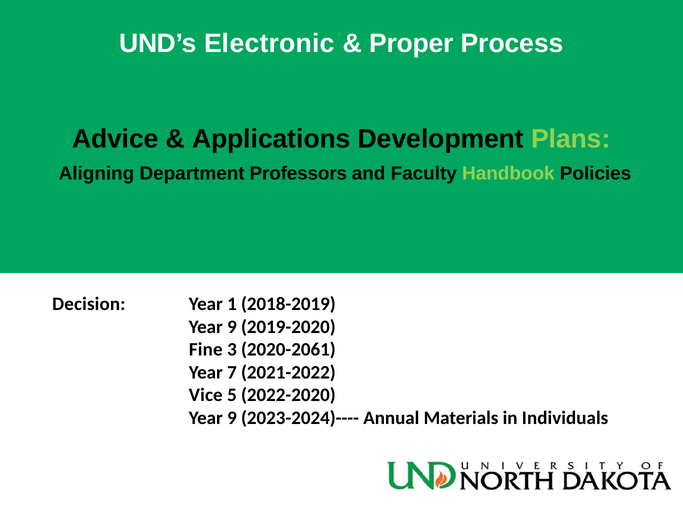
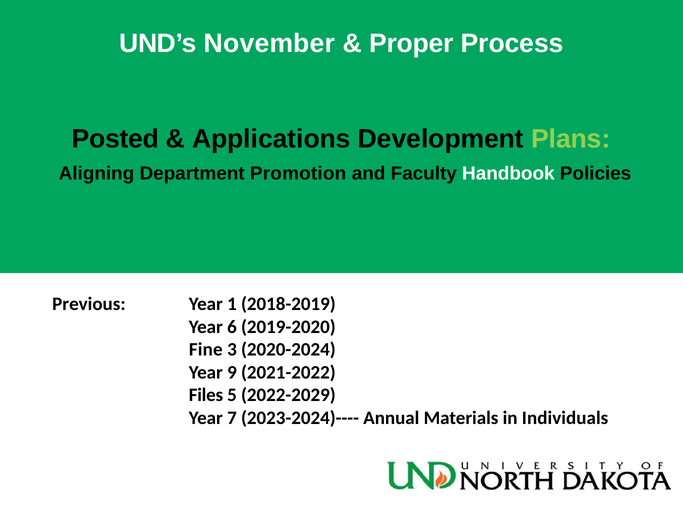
Electronic: Electronic -> November (269, 43)
Advice: Advice -> Posted (115, 139)
Professors: Professors -> Promotion (298, 173)
Handbook colour: light green -> white (508, 173)
Decision: Decision -> Previous (89, 304)
9: 9 -> 6 (232, 327)
2020-2061: 2020-2061 -> 2020-2024 (288, 350)
7: 7 -> 9 (232, 373)
Vice: Vice -> Files (206, 395)
2022-2020: 2022-2020 -> 2022-2029 (288, 395)
9: 9 -> 7 (232, 418)
